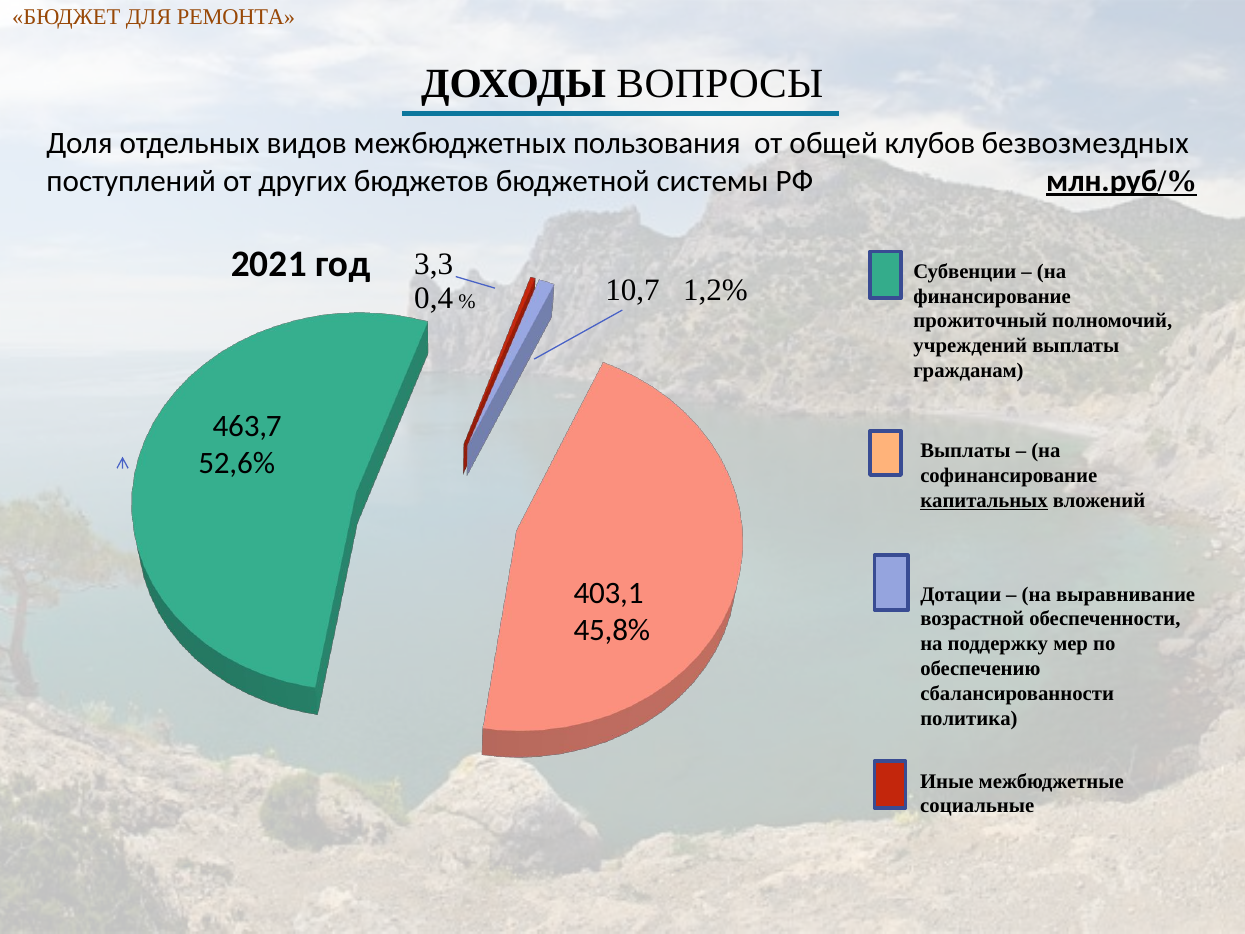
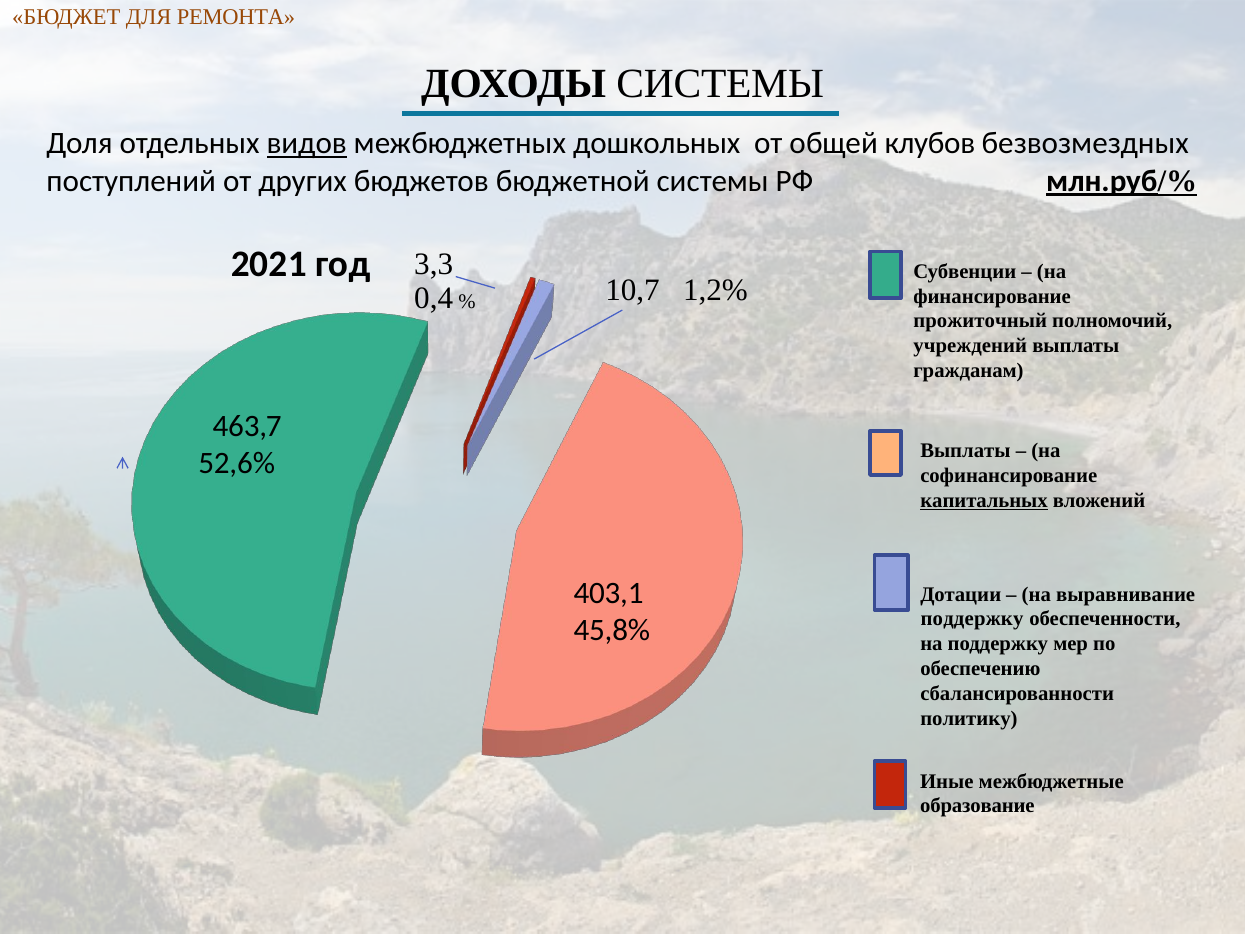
ДОХОДЫ ВОПРОСЫ: ВОПРОСЫ -> СИСТЕМЫ (720, 84)
видов underline: none -> present (307, 144)
пользования: пользования -> дошкольных (657, 144)
возрастной: возрастной -> поддержку (972, 619)
политика: политика -> политику (969, 719)
социальные: социальные -> образование (977, 806)
